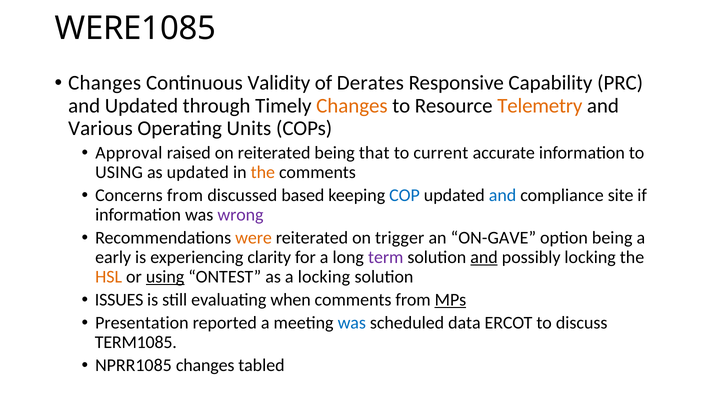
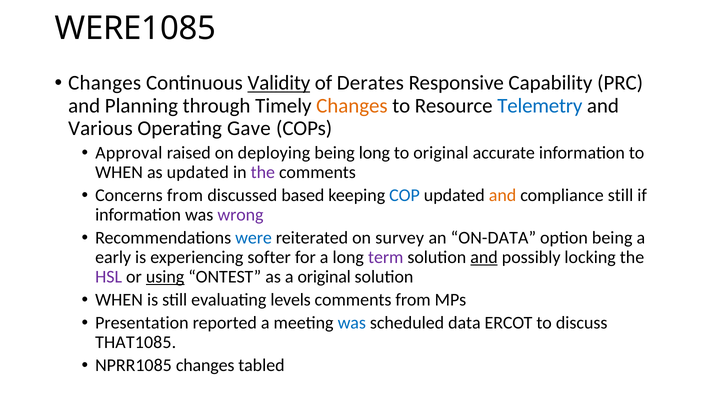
Validity underline: none -> present (279, 83)
and Updated: Updated -> Planning (141, 106)
Telemetry colour: orange -> blue (540, 106)
Units: Units -> Gave (249, 128)
on reiterated: reiterated -> deploying (274, 153)
being that: that -> long (374, 153)
to current: current -> original (441, 153)
USING: USING -> WHEN (119, 172)
the colour: orange -> purple (263, 172)
and colour: blue -> orange (503, 195)
compliance site: site -> still (621, 195)
were colour: orange -> blue (254, 238)
trigger: trigger -> survey (400, 238)
ON-GAVE: ON-GAVE -> ON-DATA (493, 238)
clarity: clarity -> softer (269, 257)
HSL colour: orange -> purple (109, 277)
a locking: locking -> original (324, 277)
ISSUES: ISSUES -> WHEN (119, 300)
when: when -> levels (291, 300)
MPs underline: present -> none (450, 300)
TERM1085: TERM1085 -> THAT1085 (136, 342)
